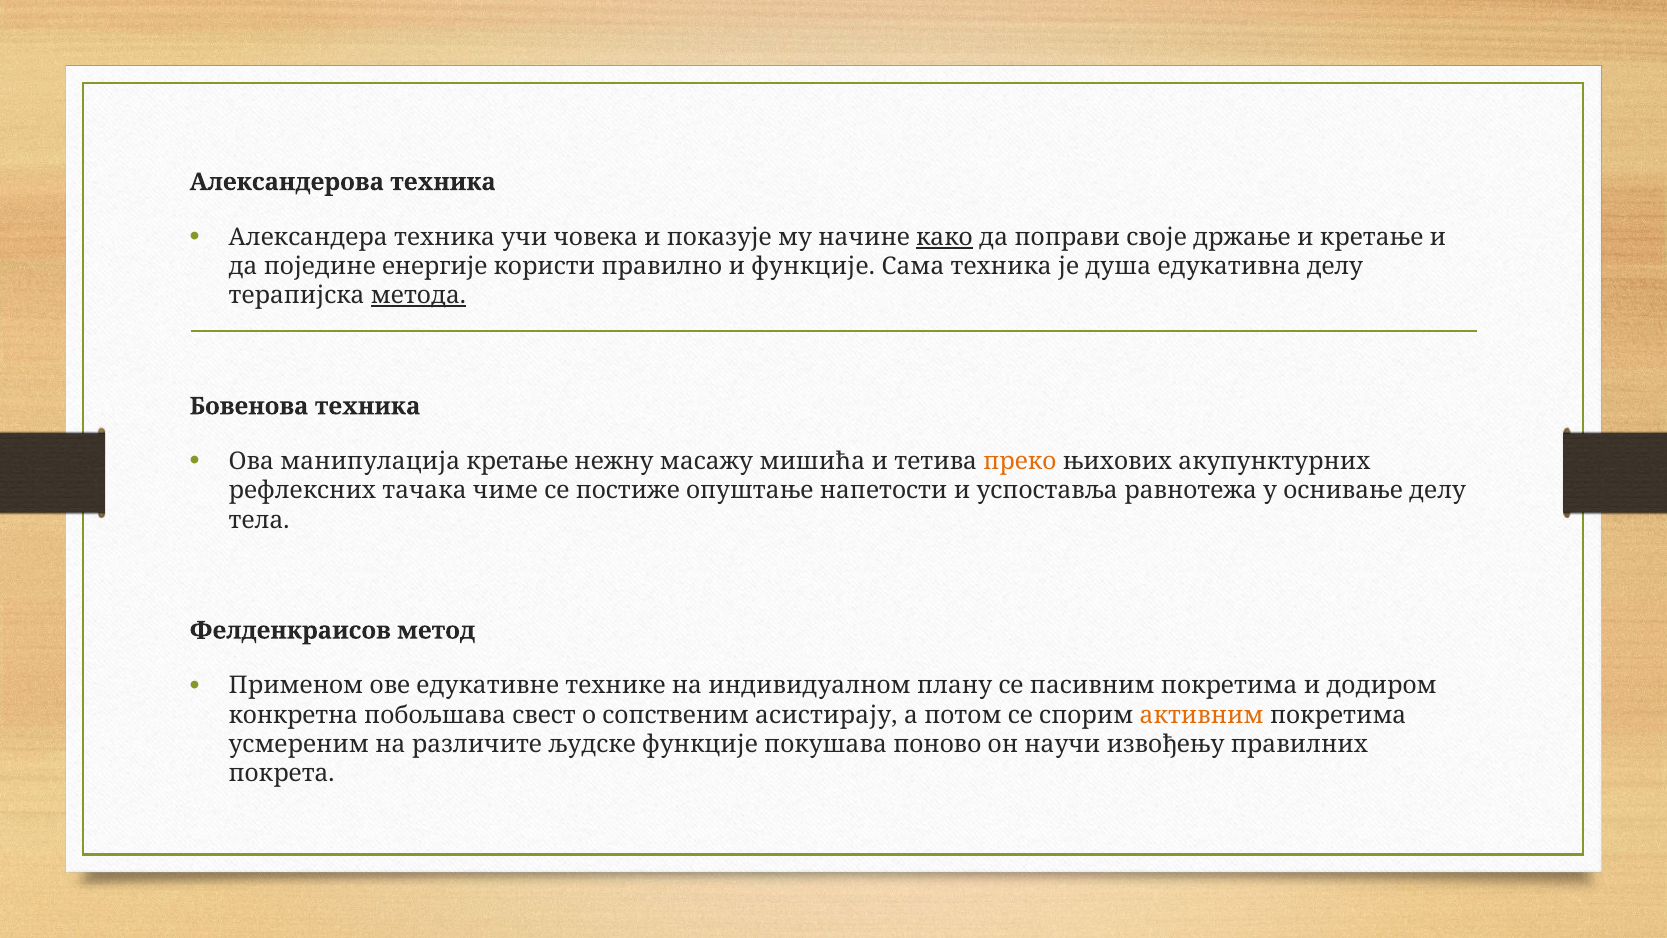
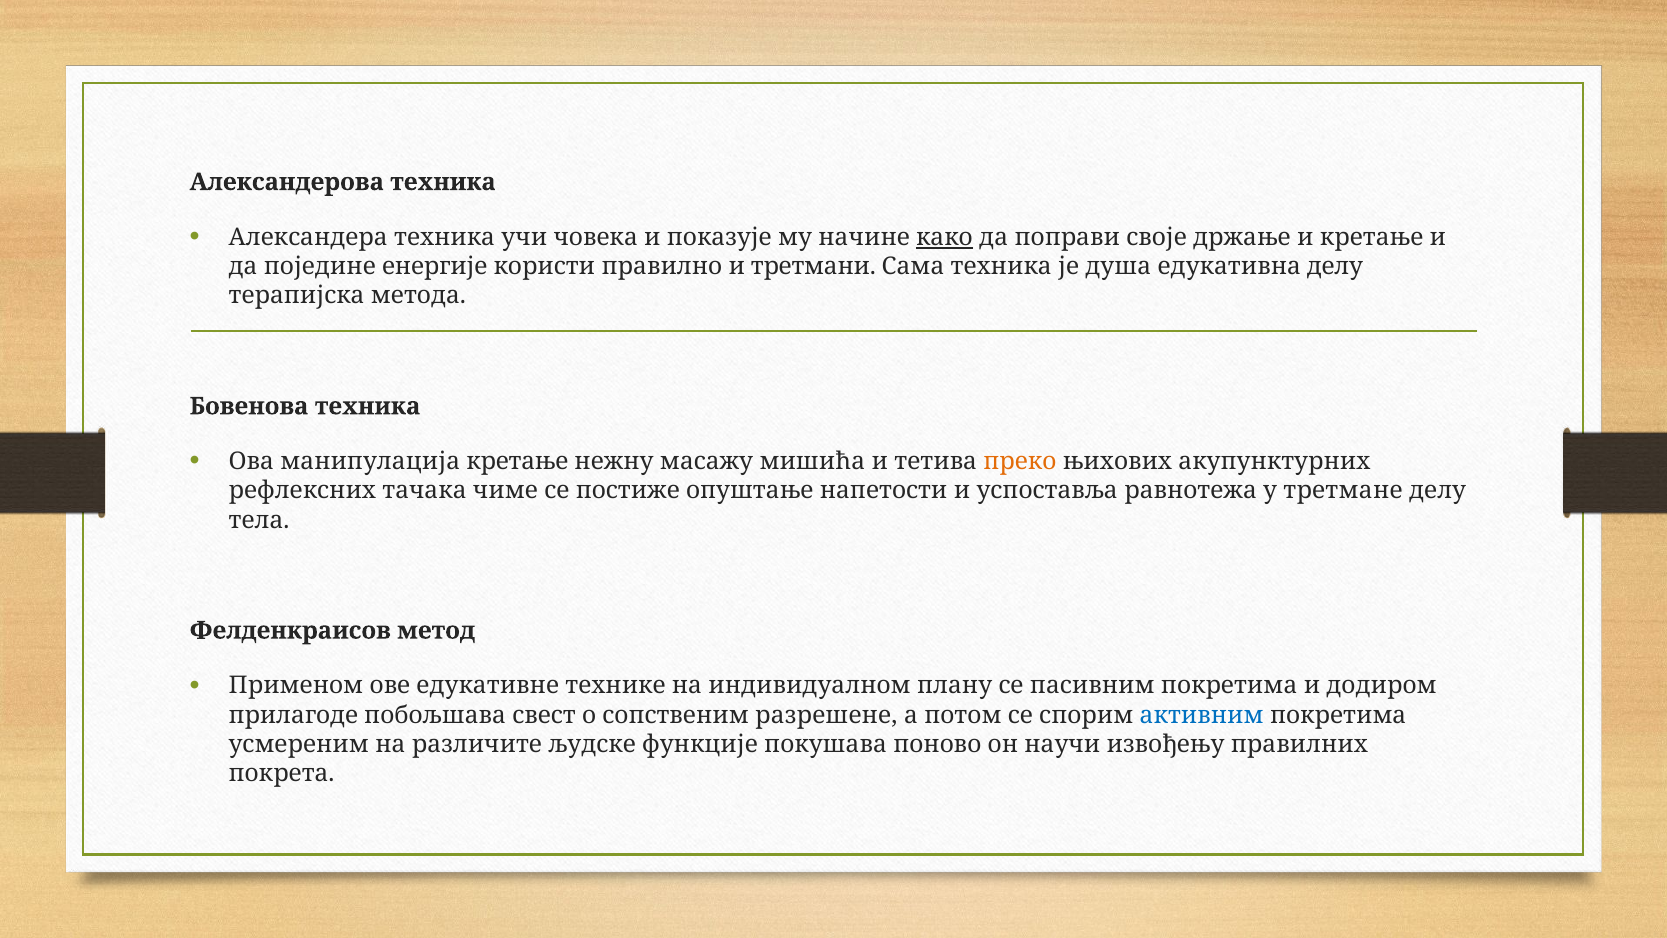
и функције: функције -> третмани (813, 266)
метода underline: present -> none (418, 296)
оснивање: оснивање -> третмане (1343, 491)
конкретна: конкретна -> прилагоде (293, 715)
асистирају: асистирају -> разрешене (826, 715)
активним colour: orange -> blue (1202, 715)
